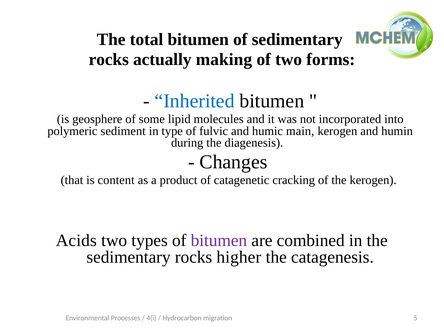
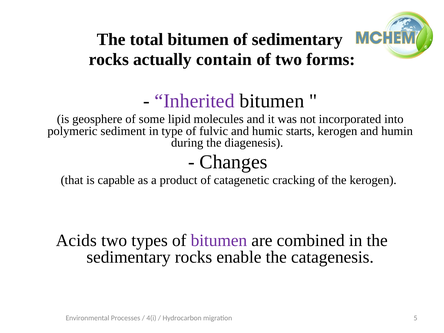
making: making -> contain (224, 59)
Inherited colour: blue -> purple (195, 101)
main: main -> starts (300, 131)
content: content -> capable (116, 180)
higher: higher -> enable (239, 257)
